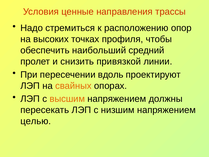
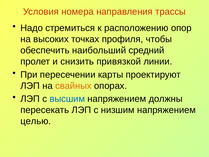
ценные: ценные -> номера (78, 12)
вдоль: вдоль -> карты (111, 74)
высшим colour: orange -> blue (67, 99)
